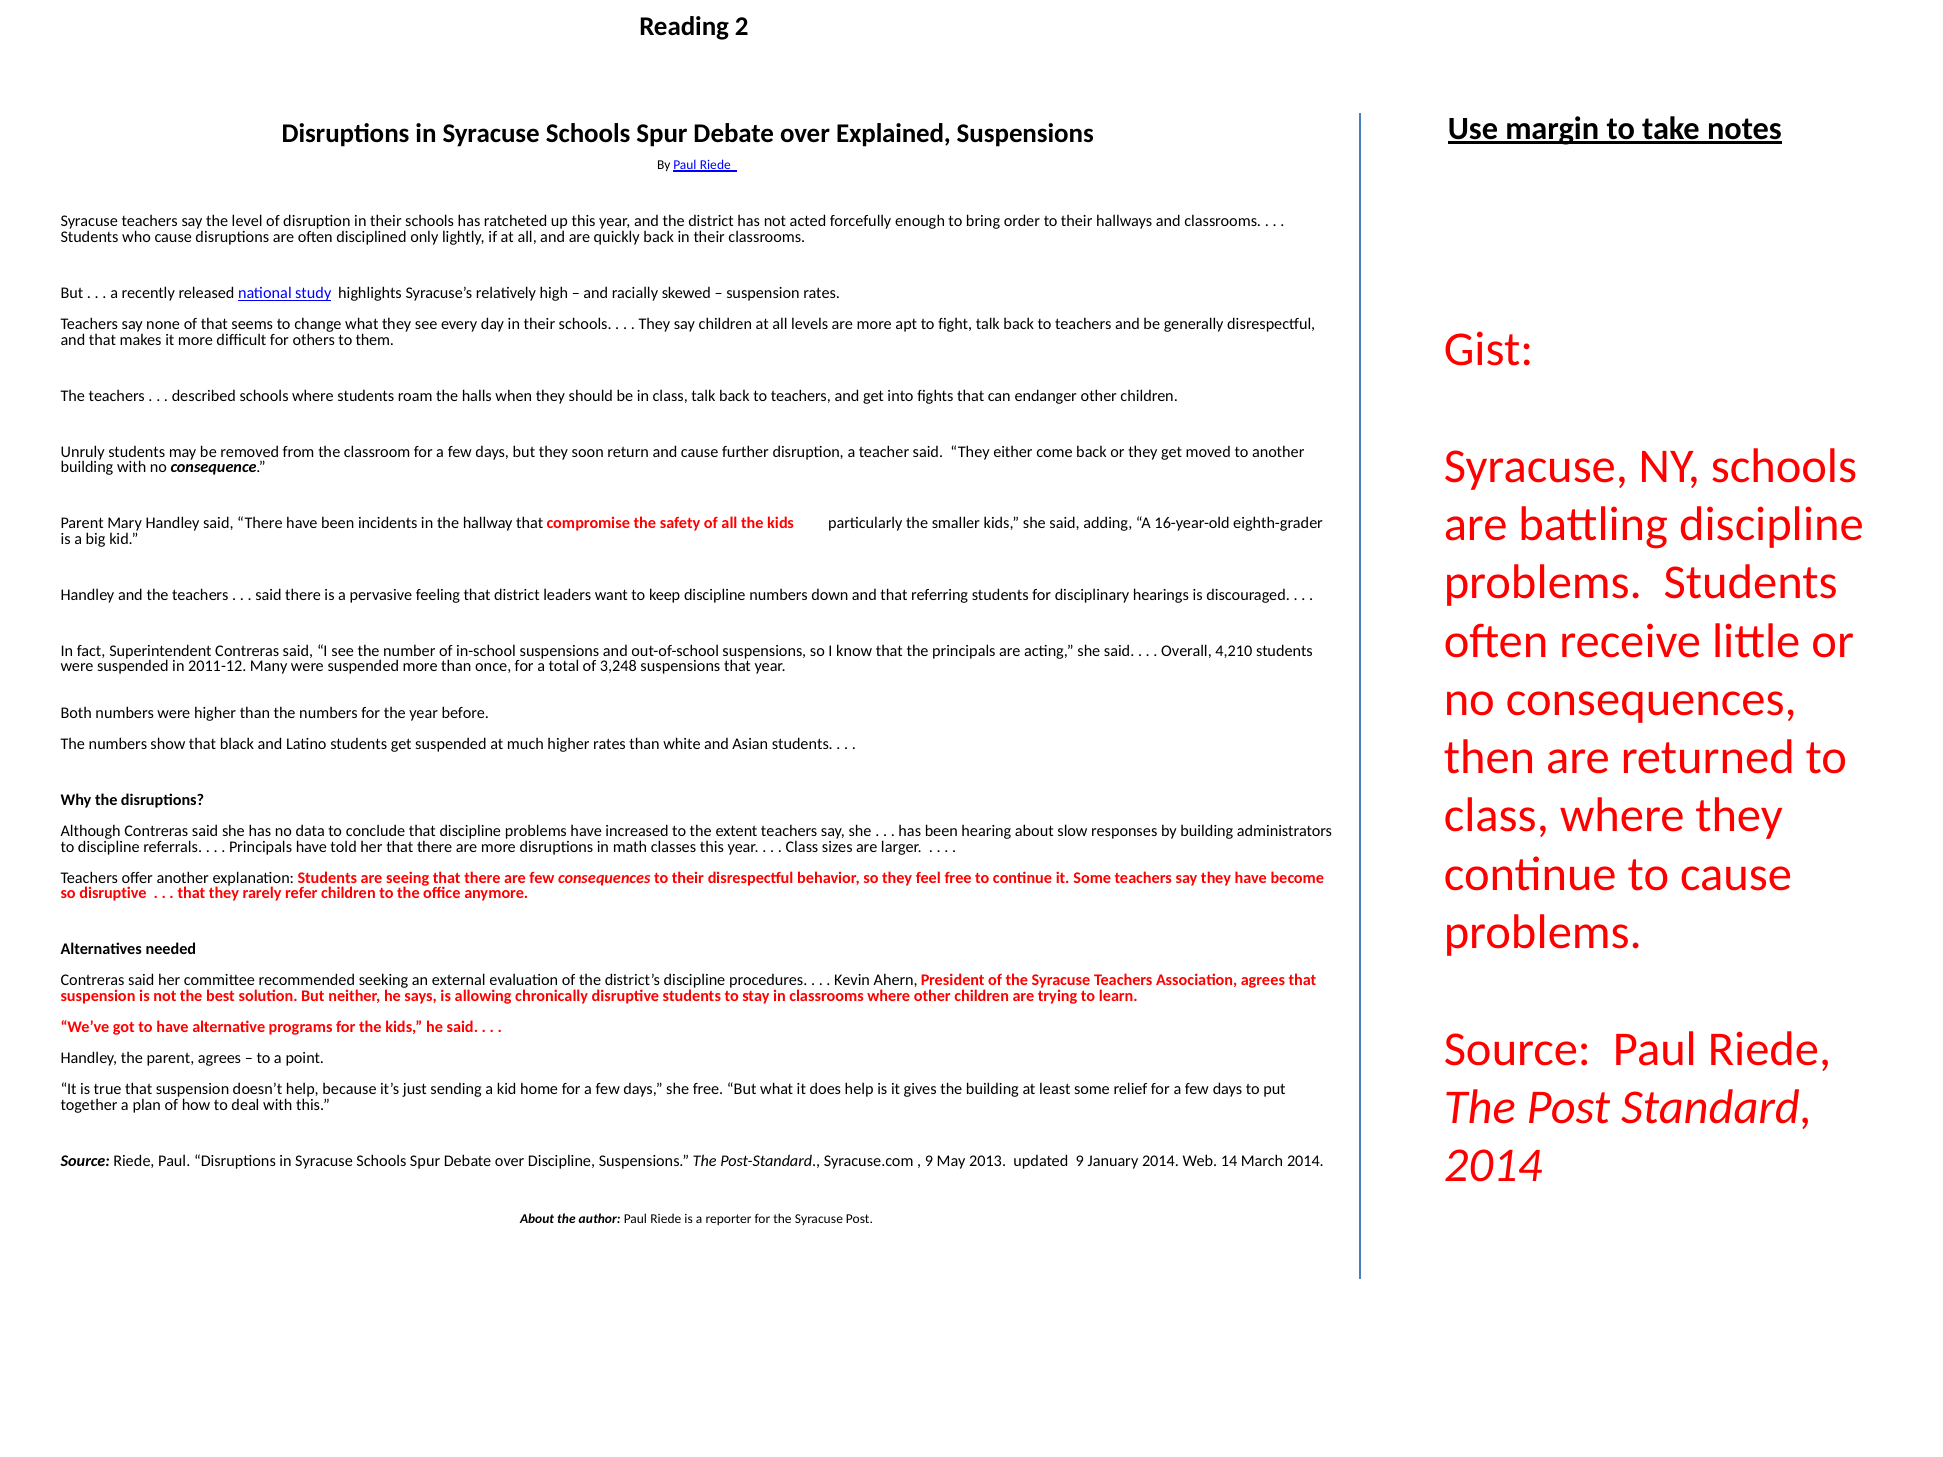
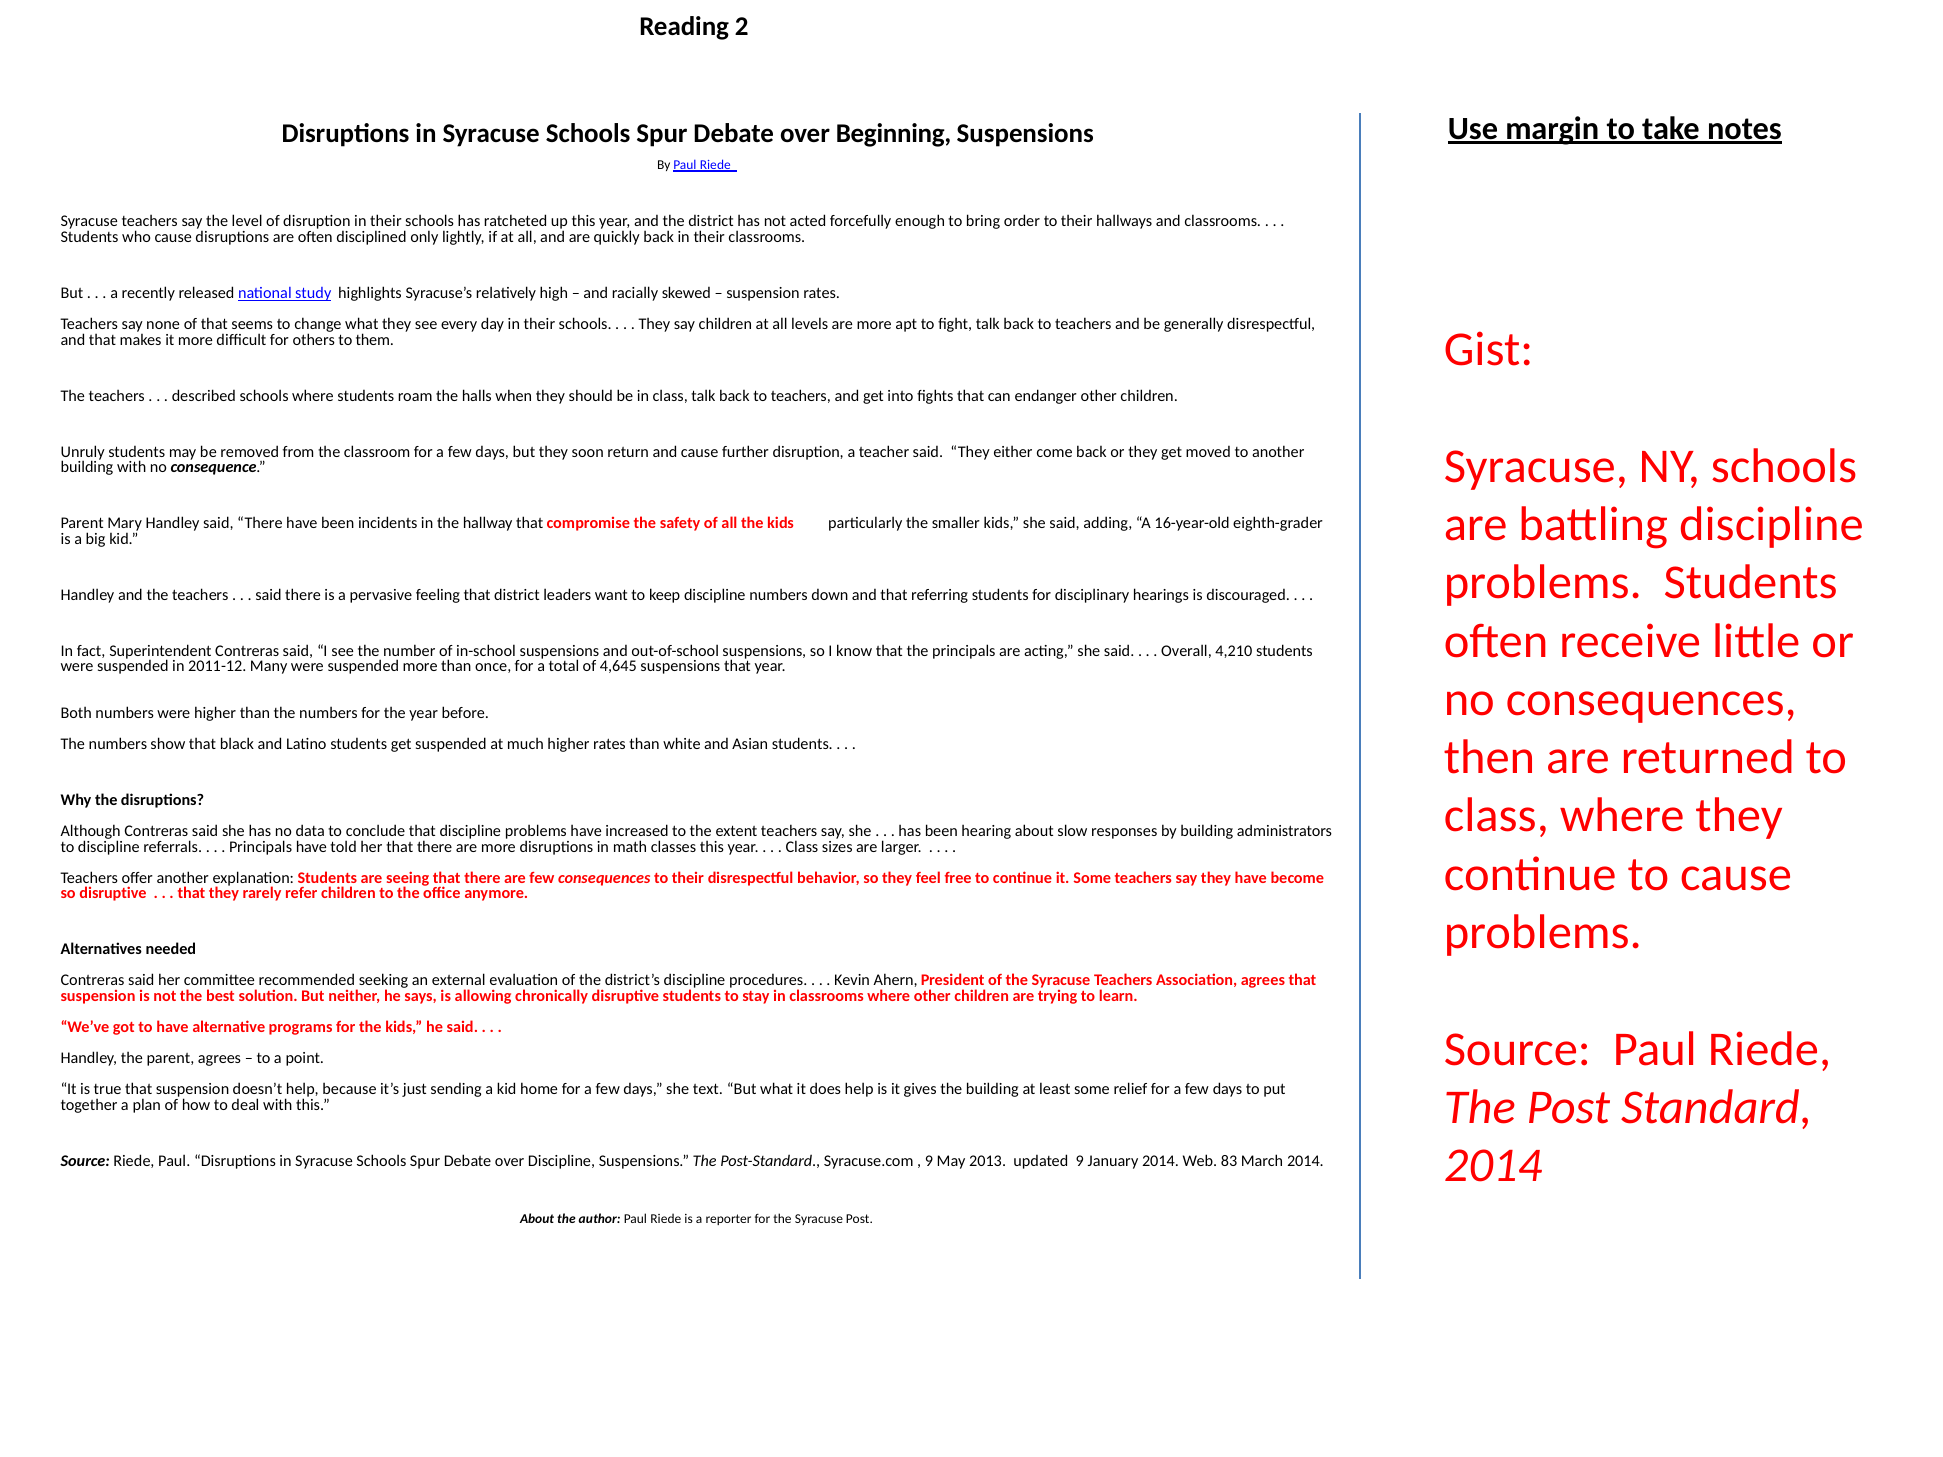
Explained: Explained -> Beginning (894, 134)
3,248: 3,248 -> 4,645 (618, 667)
she free: free -> text (708, 1089)
14: 14 -> 83 (1229, 1161)
